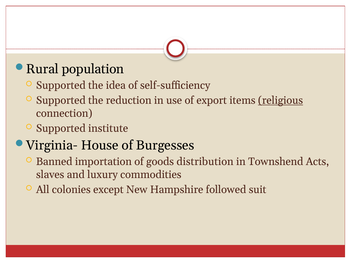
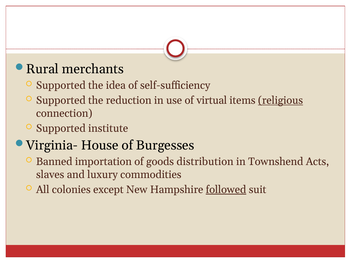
population: population -> merchants (93, 69)
export: export -> virtual (212, 100)
followed underline: none -> present (226, 190)
